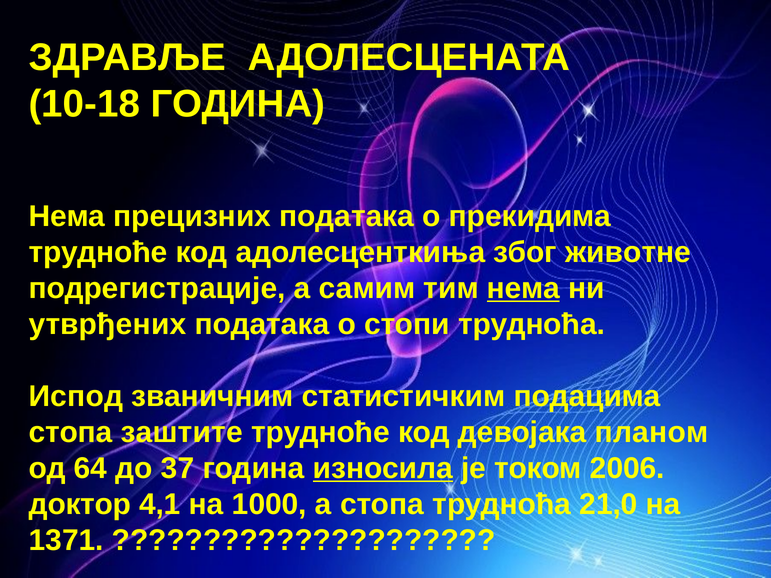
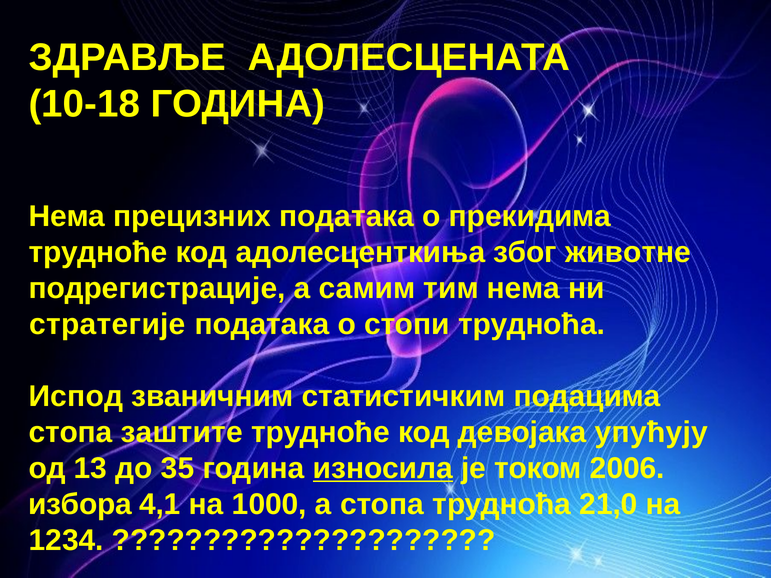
нема underline: present -> none (523, 288)
утврђених: утврђених -> стратегије (107, 324)
планом: планом -> упућују (652, 432)
64: 64 -> 13 (90, 468)
37: 37 -> 35 (178, 468)
доктор: доктор -> избора (80, 504)
1371: 1371 -> 1234 (66, 540)
